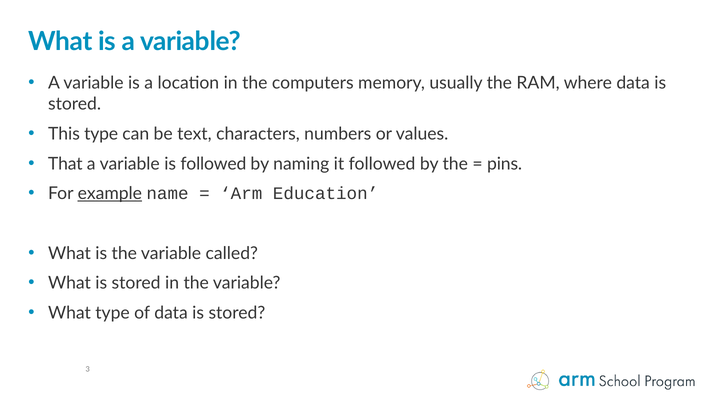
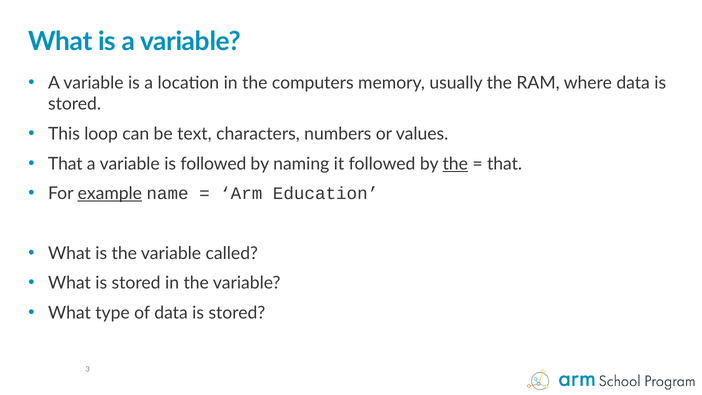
This type: type -> loop (101, 134)
the underline: none -> present (455, 164)
pins: pins -> that (505, 164)
